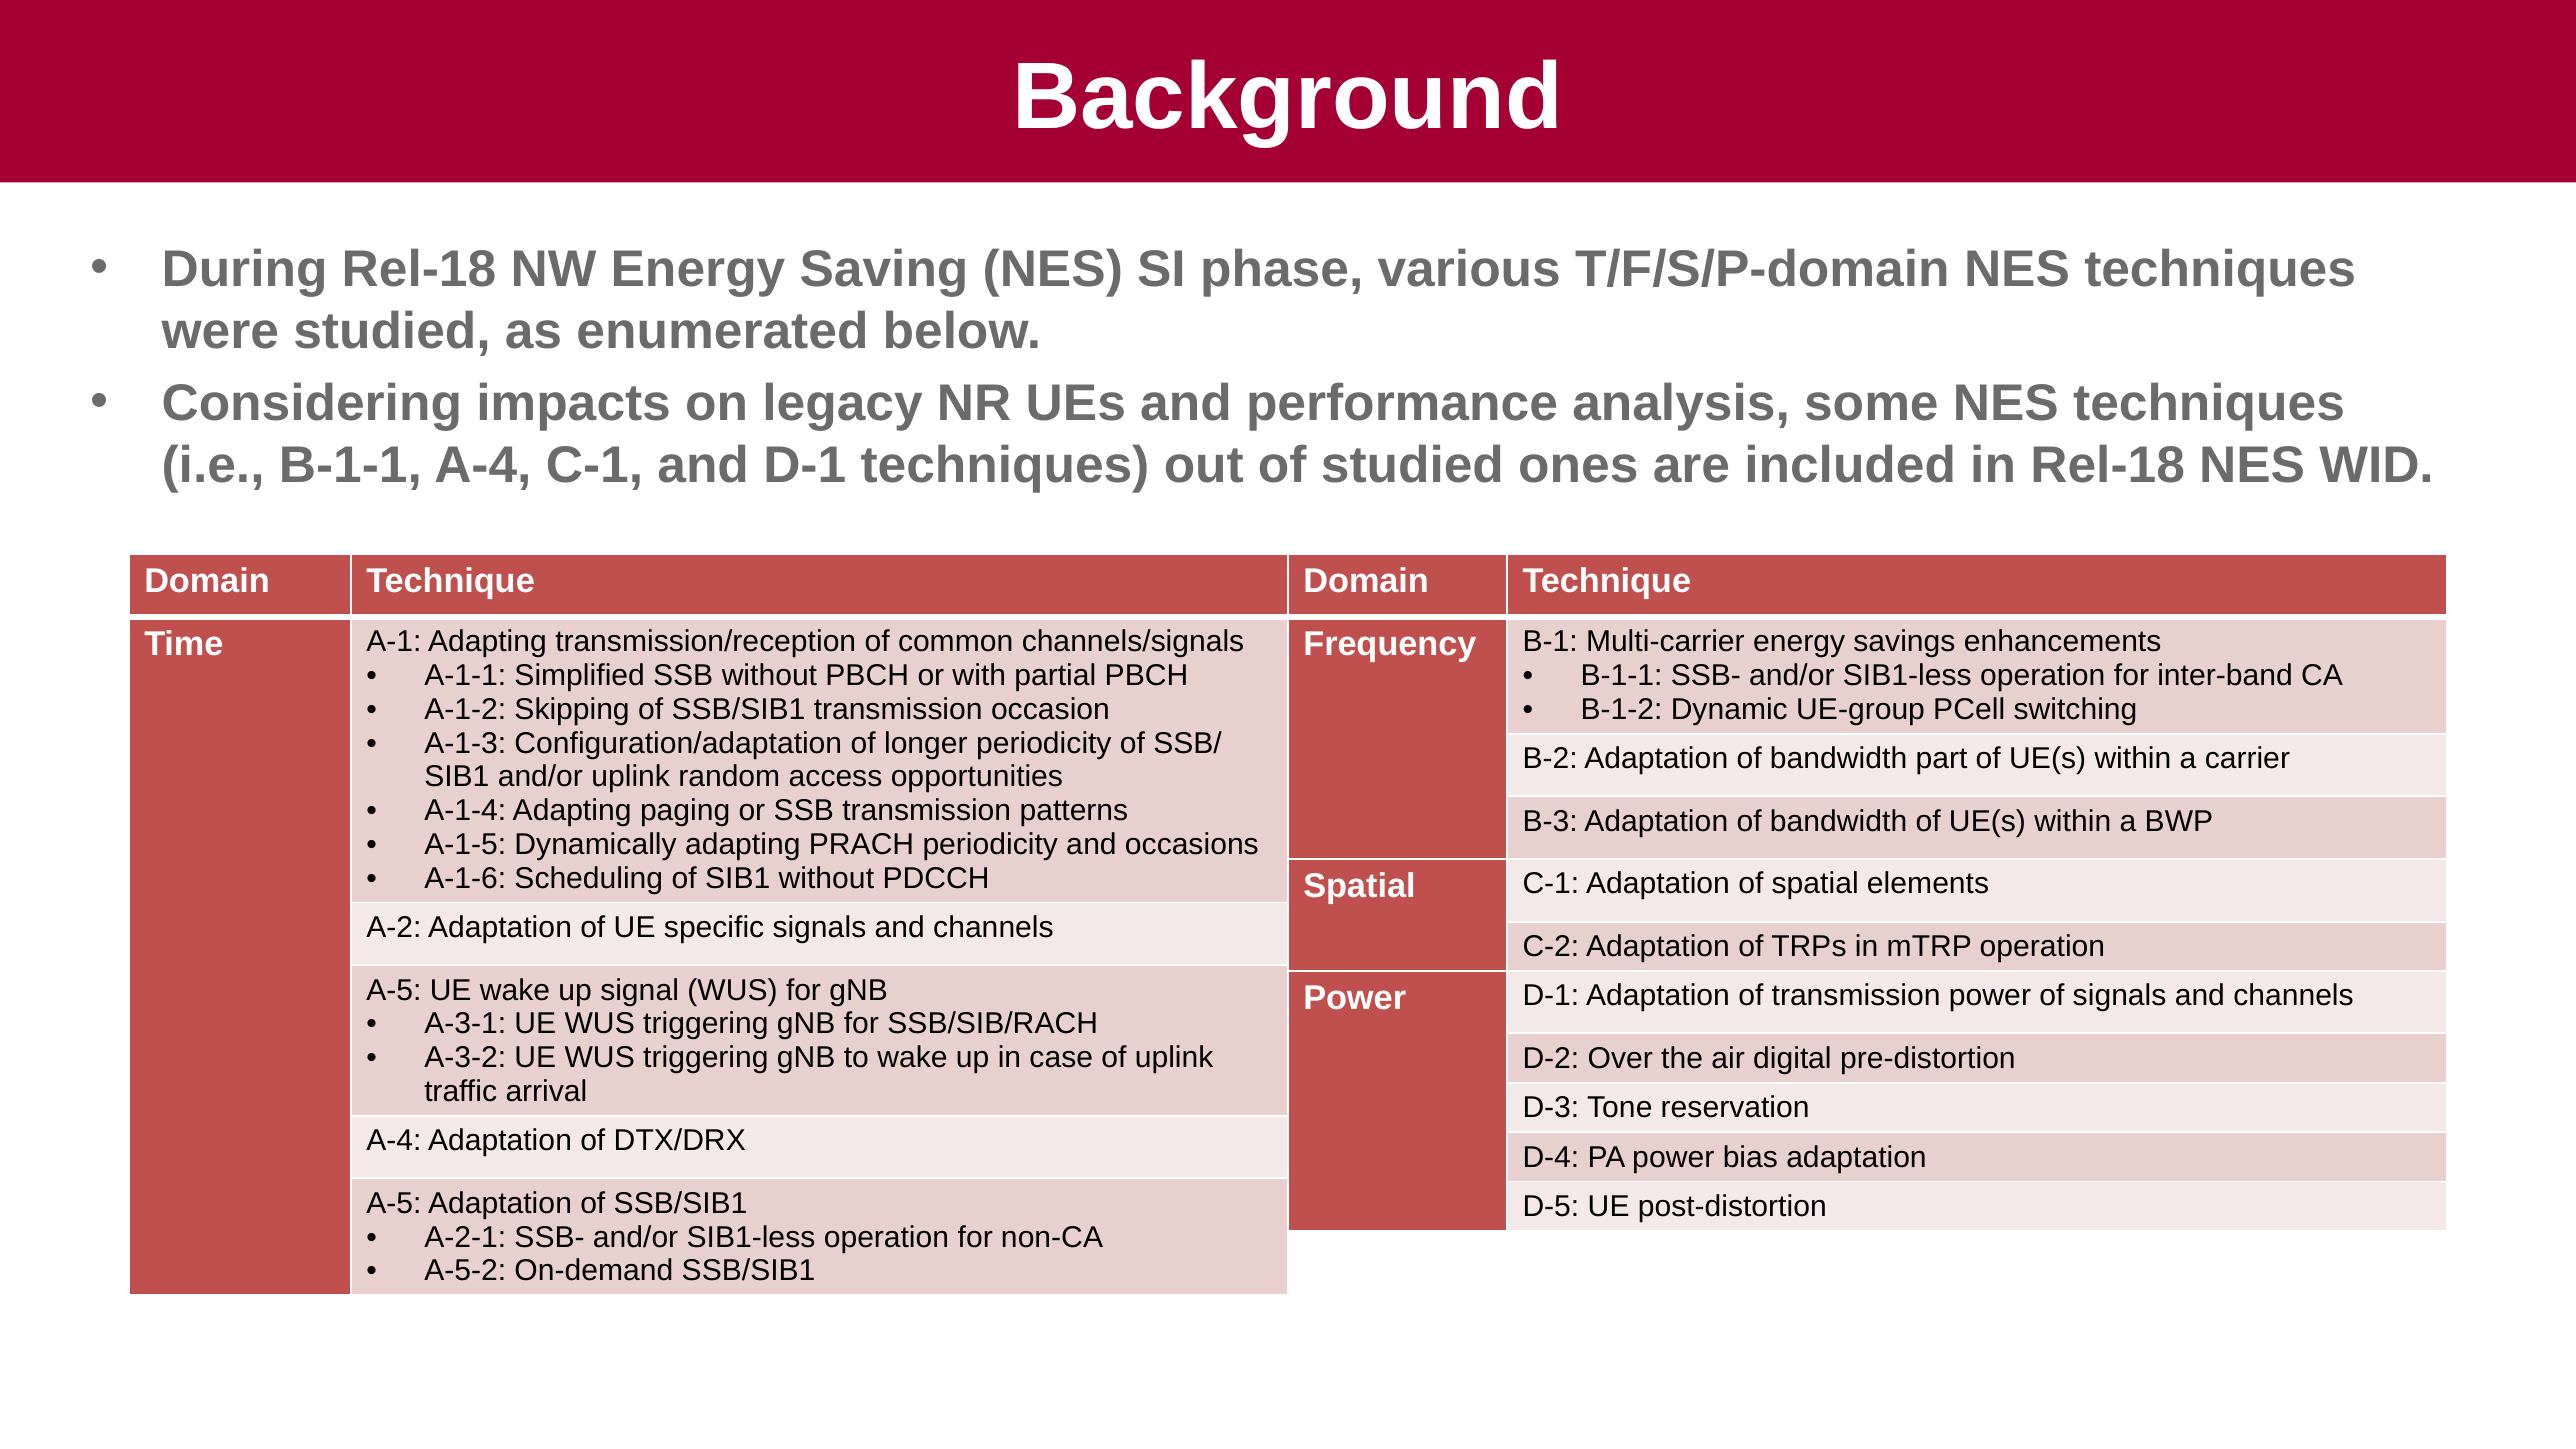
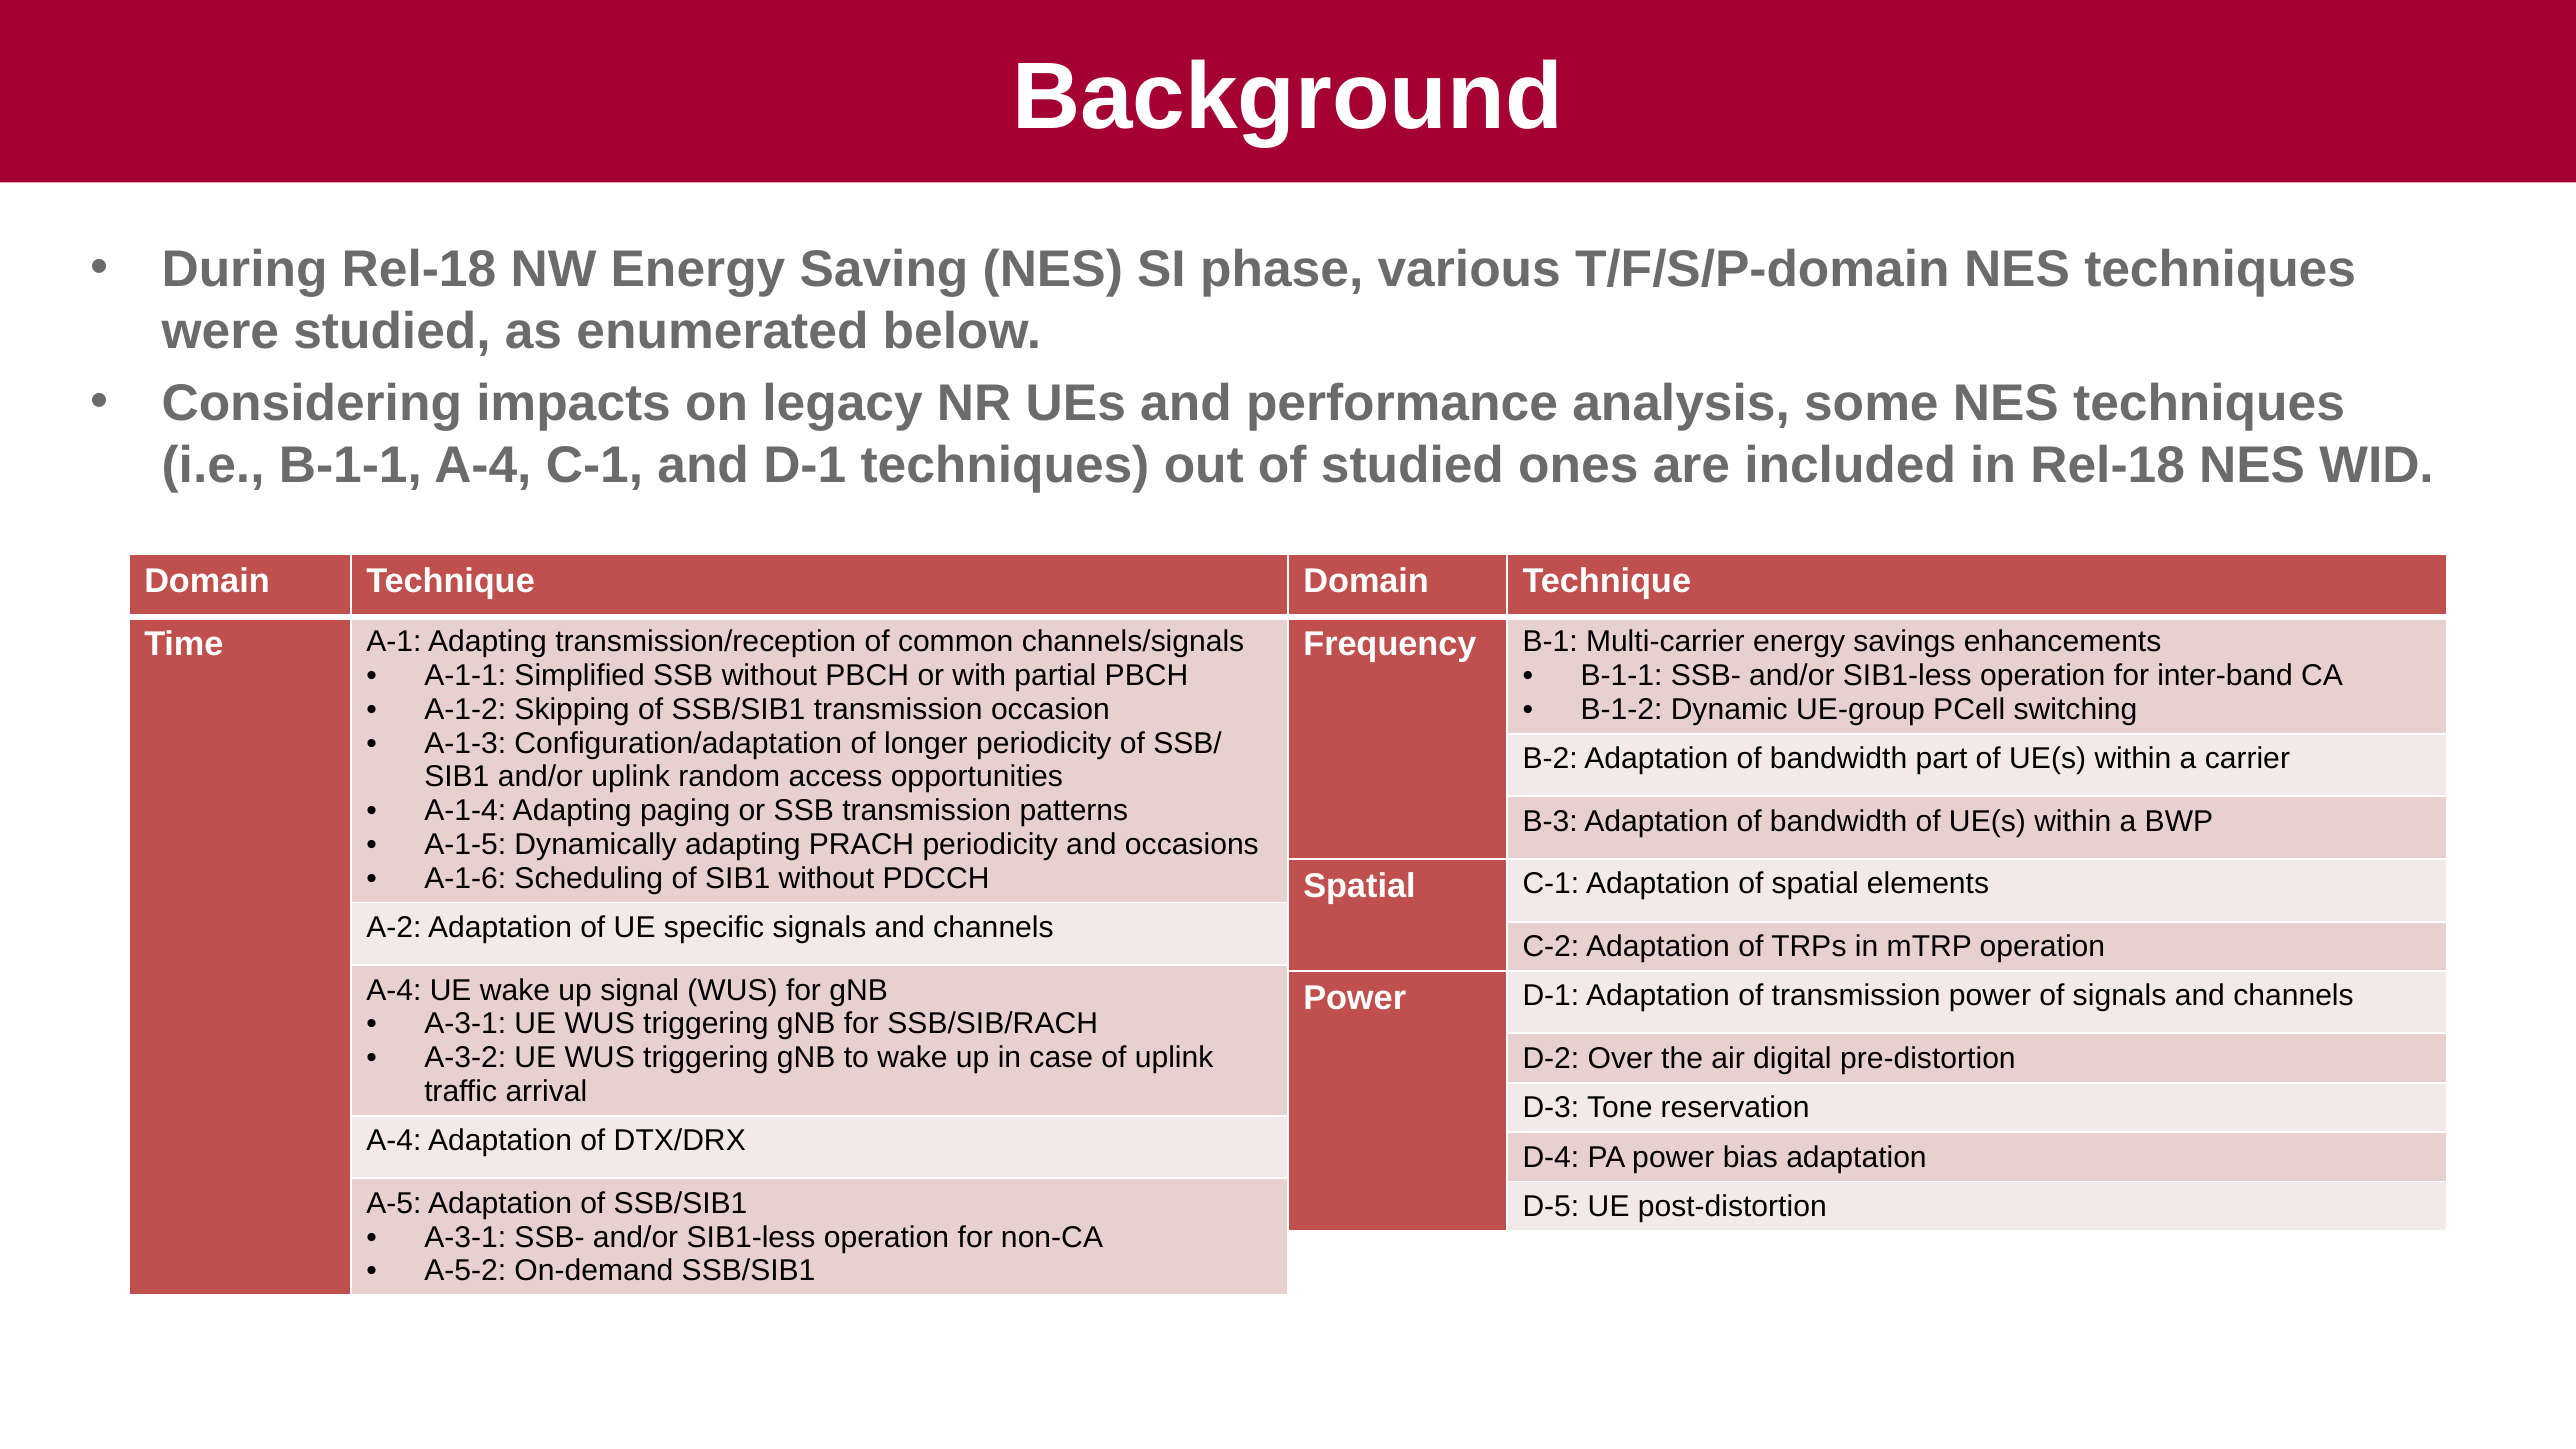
A-5: A-5 -> A-4 (394, 990)
A-2-1: A-2-1 -> A-3-1 (465, 1237)
